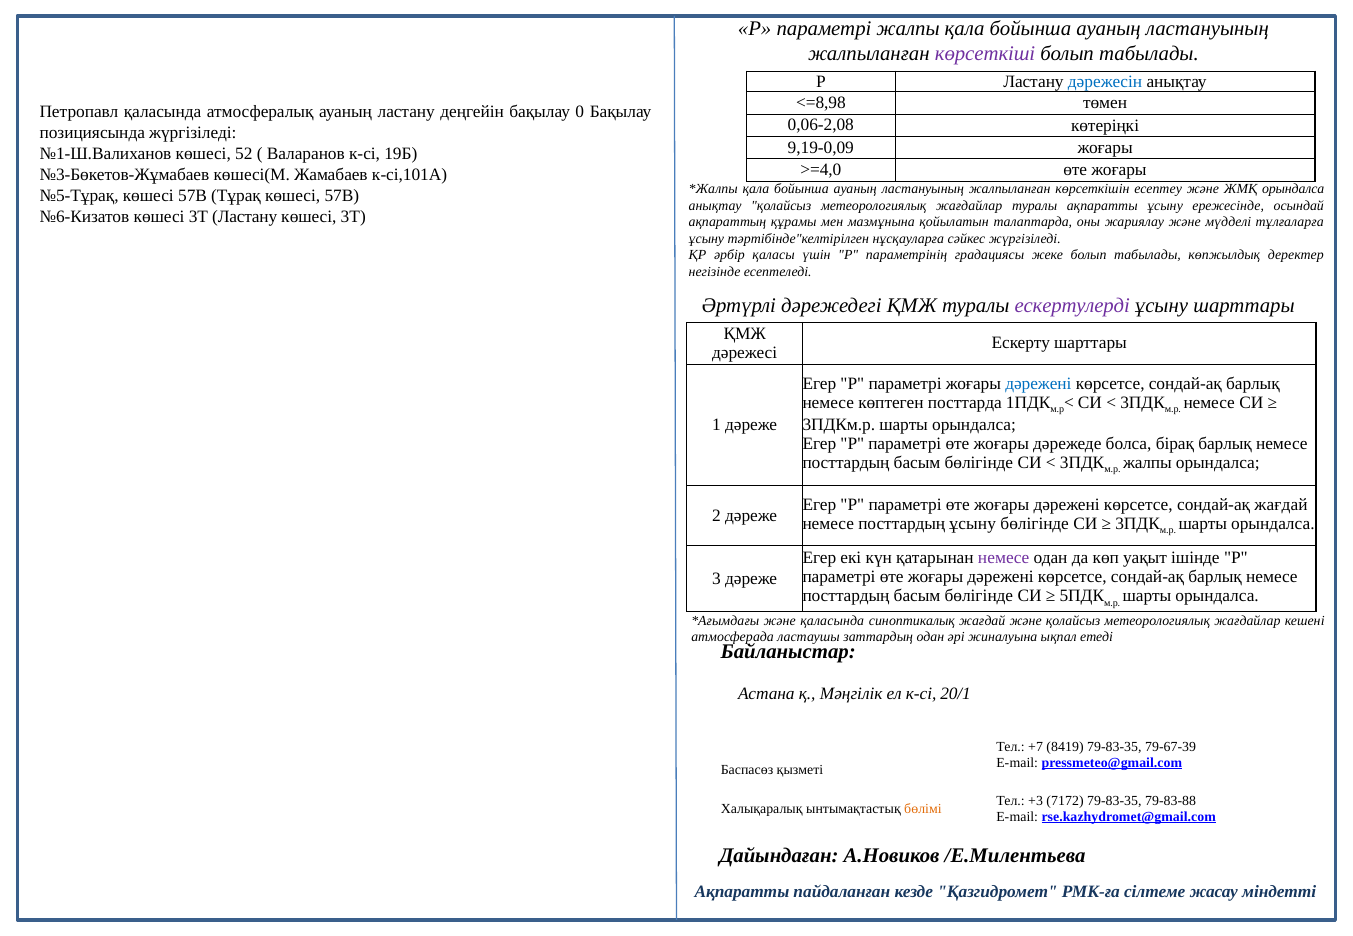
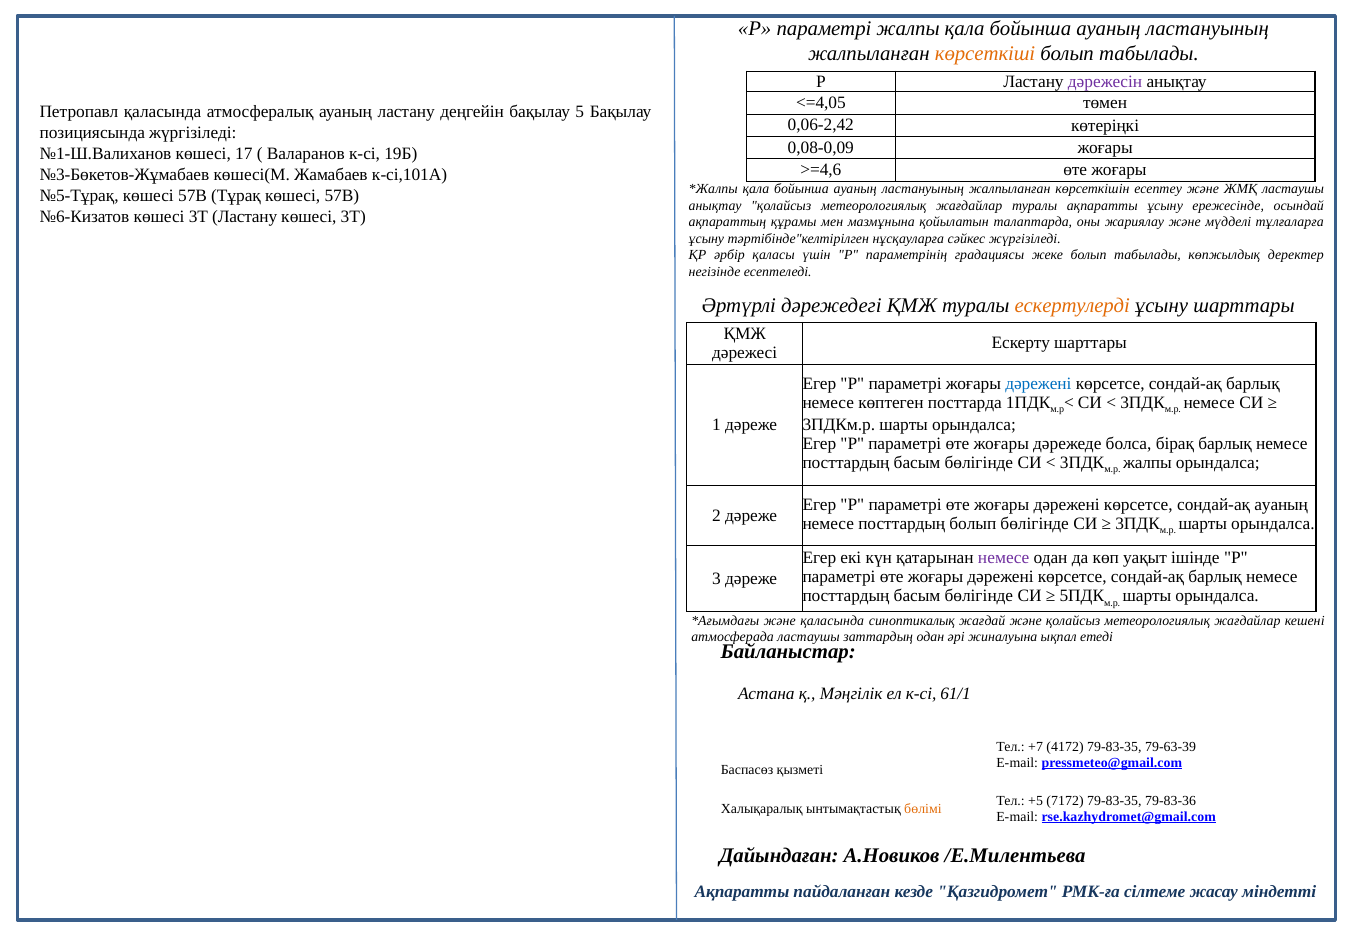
көрсеткіші colour: purple -> orange (985, 54)
дәрежесін colour: blue -> purple (1105, 82)
<=8,98: <=8,98 -> <=4,05 (821, 103)
0: 0 -> 5 (580, 112)
0,06-2,08: 0,06-2,08 -> 0,06-2,42 (821, 125)
9,19-0,09: 9,19-0,09 -> 0,08-0,09 (821, 148)
52: 52 -> 17 (244, 154)
>=4,0: >=4,0 -> >=4,6 (821, 170)
ЖМҚ орындалса: орындалса -> ластаушы (1293, 189)
ескертулерді colour: purple -> orange (1072, 306)
сондай-ақ жағдай: жағдай -> ауаның (1281, 505)
посттардың ұсыну: ұсыну -> болып (973, 524)
20/1: 20/1 -> 61/1 (956, 694)
8419: 8419 -> 4172 (1065, 748)
79-67-39: 79-67-39 -> 79-63-39 (1171, 748)
+3: +3 -> +5 (1036, 802)
79-83-88: 79-83-88 -> 79-83-36 (1171, 802)
